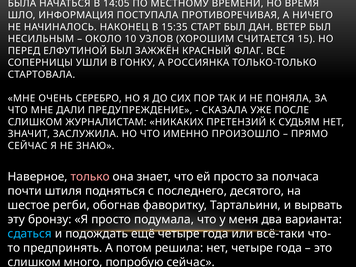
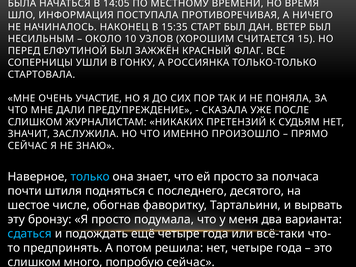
СЕРЕБРО: СЕРЕБРО -> УЧАСТИЕ (99, 98)
только colour: pink -> light blue (90, 177)
регби: регби -> числе (71, 205)
